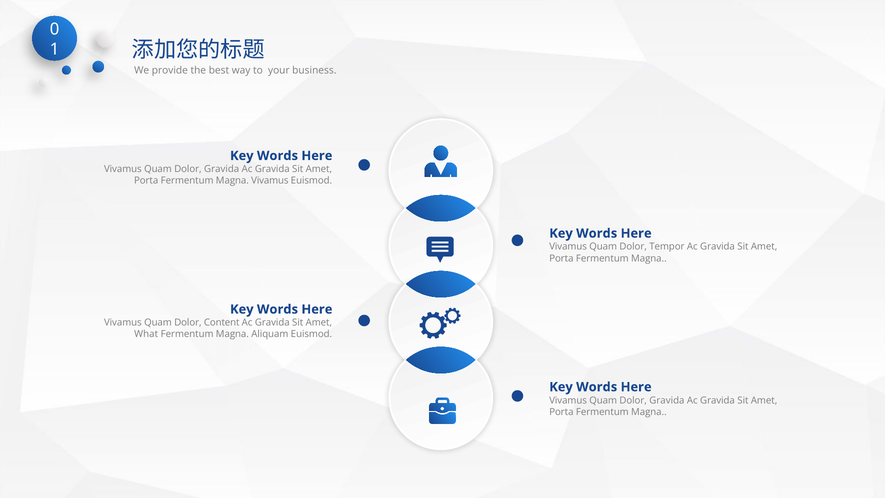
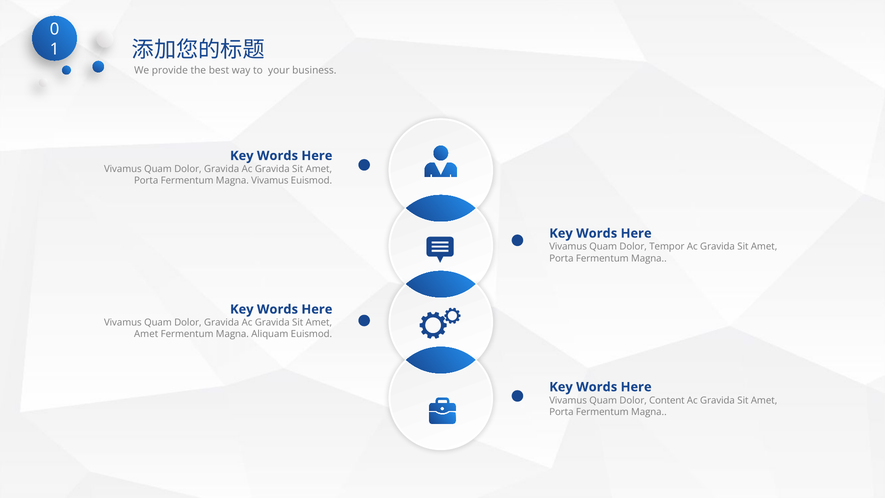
Content: Content -> Gravida (222, 323)
What: What -> Amet (146, 334)
Gravida: Gravida -> Content (667, 400)
